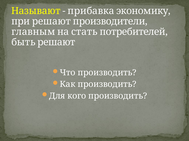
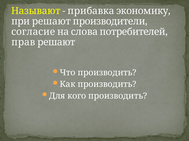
главным: главным -> согласие (33, 32)
стать: стать -> слова (84, 32)
быть: быть -> прав (23, 42)
